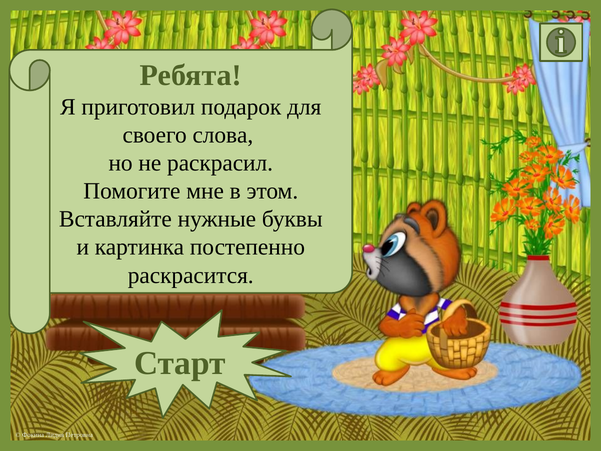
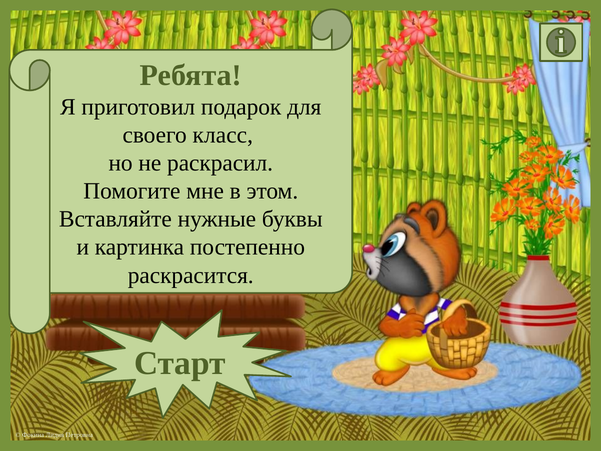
слова: слова -> класс (223, 135)
